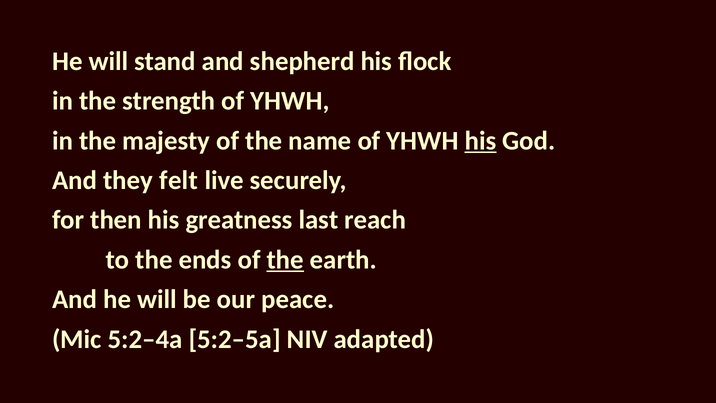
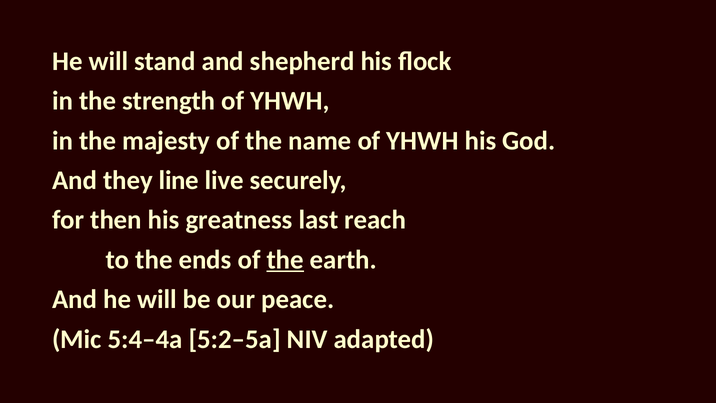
his underline: present -> none (480, 141)
felt: felt -> line (179, 180)
5:2–4a: 5:2–4a -> 5:4–4a (145, 339)
